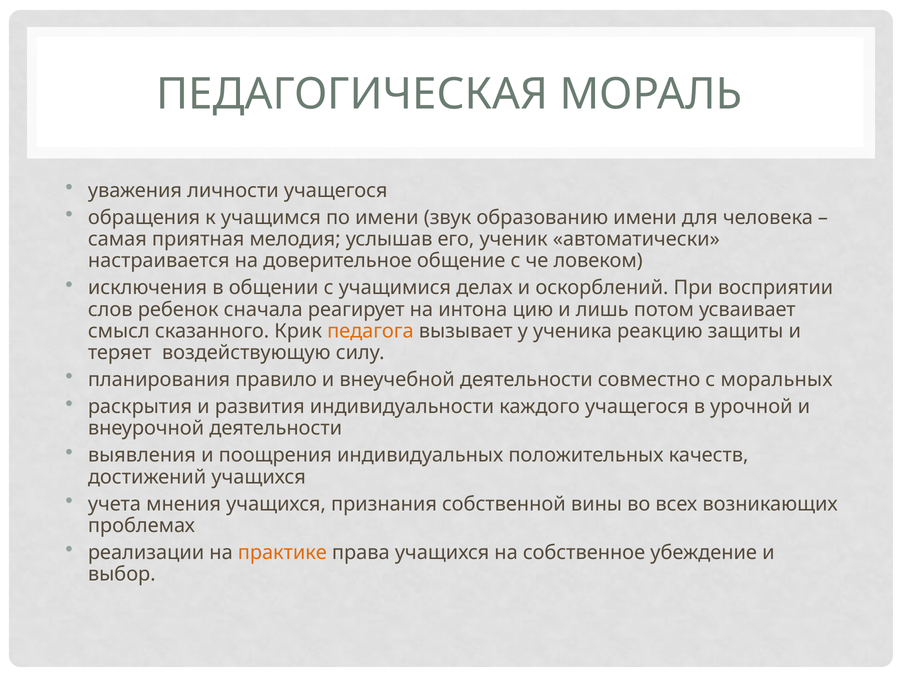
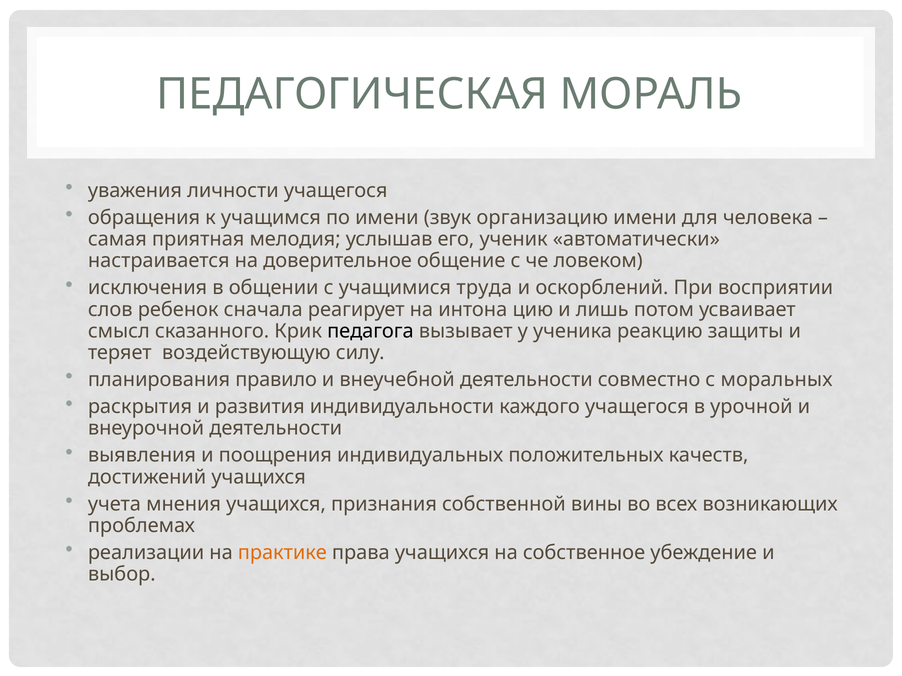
образованию: образованию -> организацию (542, 218)
делах: делах -> труда (484, 288)
педагога colour: orange -> black (370, 331)
